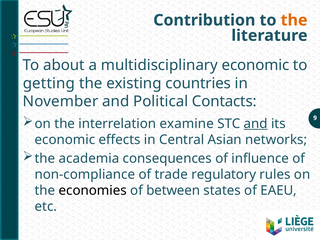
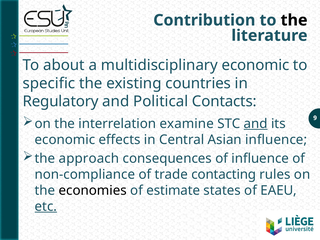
the colour: orange -> black (294, 20)
getting: getting -> specific (49, 83)
November: November -> Regulatory (61, 101)
Asian networks: networks -> influence (276, 140)
academia: academia -> approach (89, 158)
regulatory: regulatory -> contacting (224, 174)
between: between -> estimate (173, 190)
etc underline: none -> present (46, 206)
